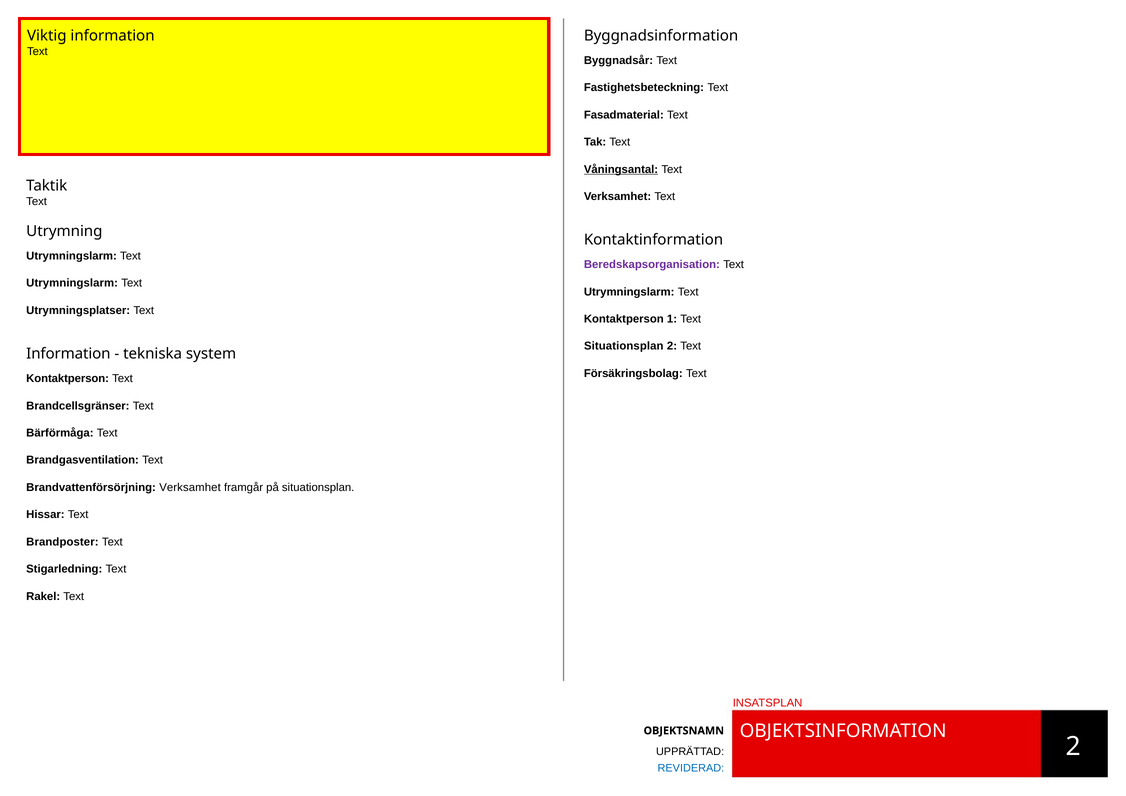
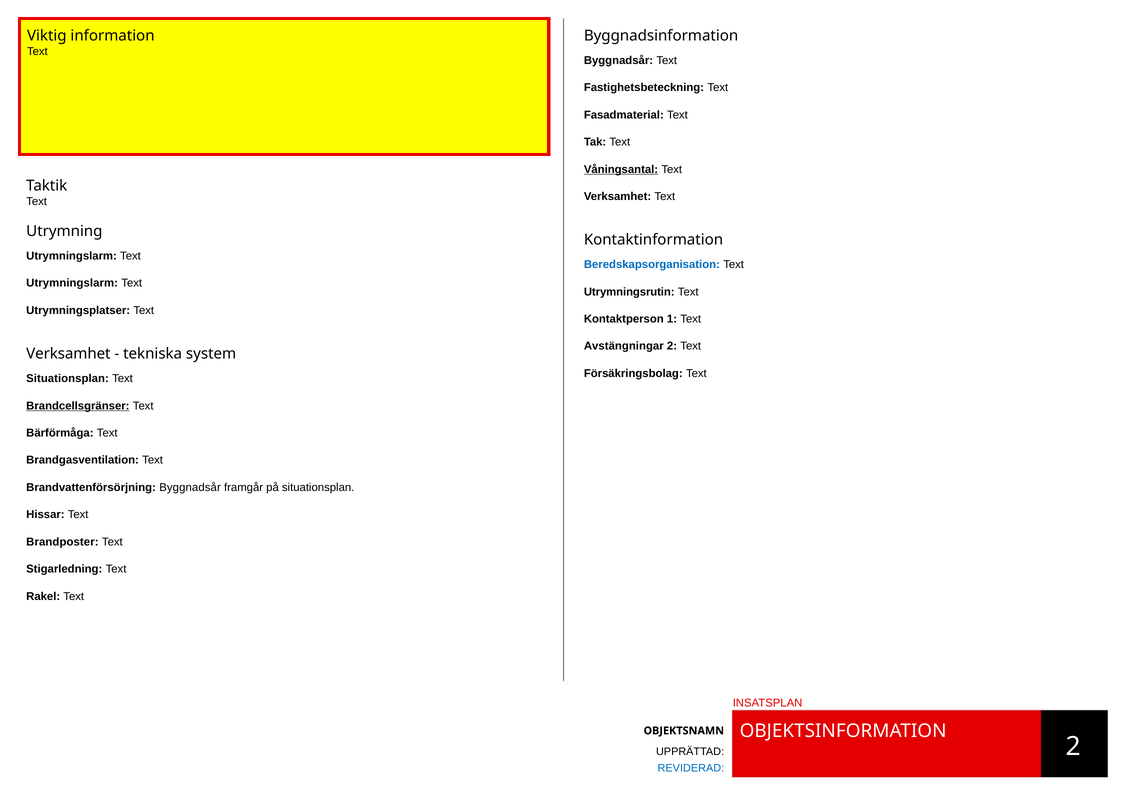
Beredskapsorganisation colour: purple -> blue (652, 265)
Utrymningslarm: Utrymningslarm -> Utrymningsrutin (629, 292)
Situationsplan: Situationsplan -> Avstängningar (624, 346)
Information: Information -> Verksamhet (68, 354)
Kontaktperson: Kontaktperson -> Situationsplan (68, 379)
Brandcellsgränser underline: none -> present (78, 406)
Brandvattenförsörjning Verksamhet: Verksamhet -> Byggnadsår (190, 488)
